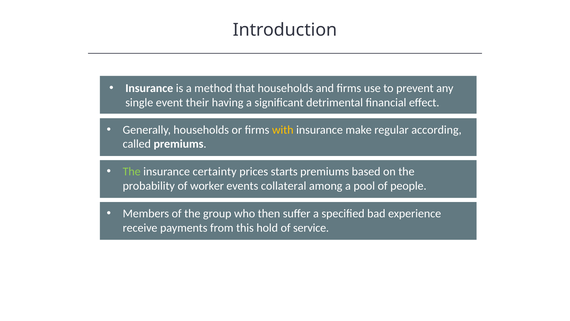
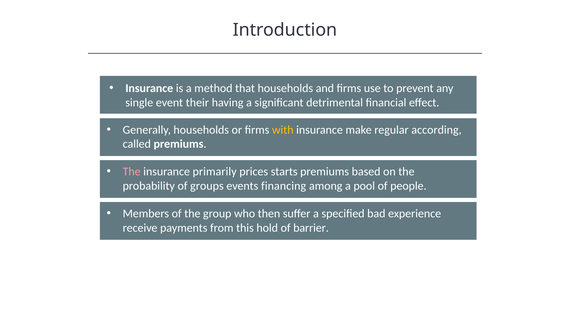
The colour: light green -> pink (132, 171)
certainty: certainty -> primarily (215, 171)
worker: worker -> groups (207, 186)
collateral: collateral -> financing (284, 186)
service: service -> barrier (311, 228)
